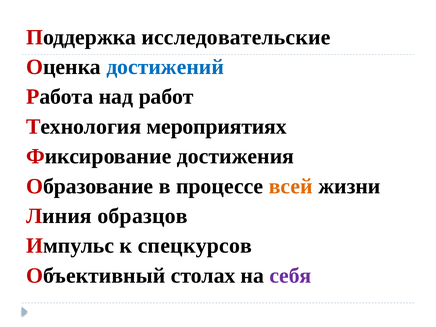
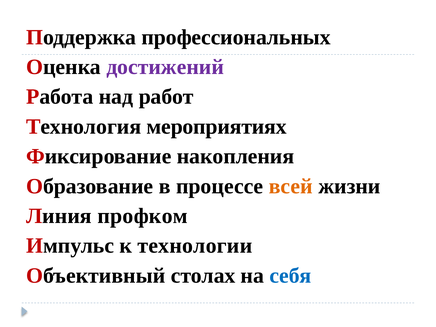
исследовательские: исследовательские -> профессиональных (236, 37)
достижений colour: blue -> purple (165, 67)
достижения: достижения -> накопления (236, 156)
образцов: образцов -> профком (143, 216)
спецкурсов: спецкурсов -> технологии (195, 246)
себя colour: purple -> blue (290, 276)
